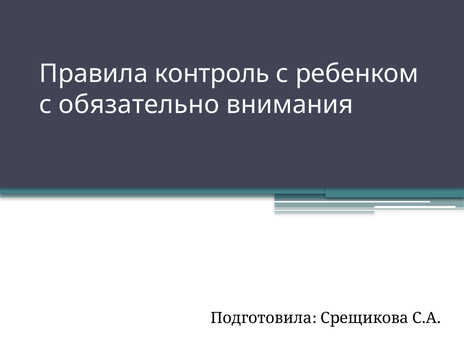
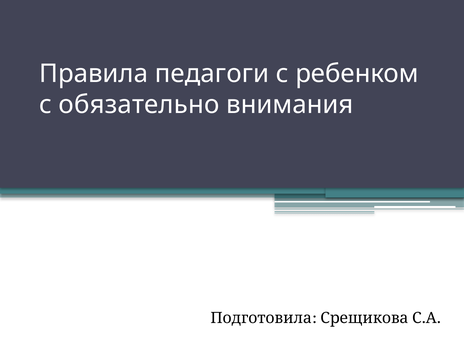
контроль: контроль -> педагоги (212, 74)
